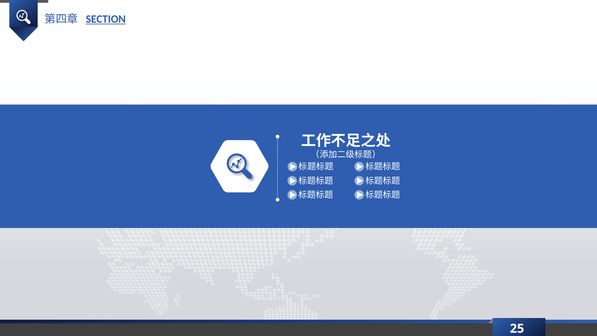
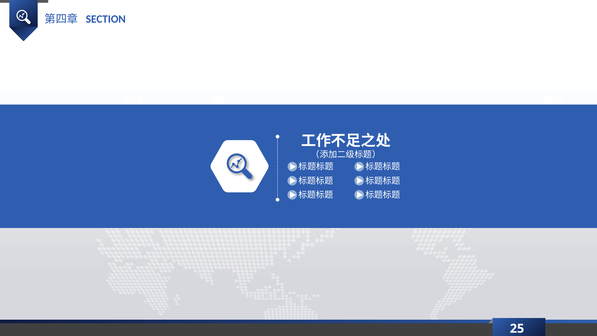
SECTION underline: present -> none (106, 19)
